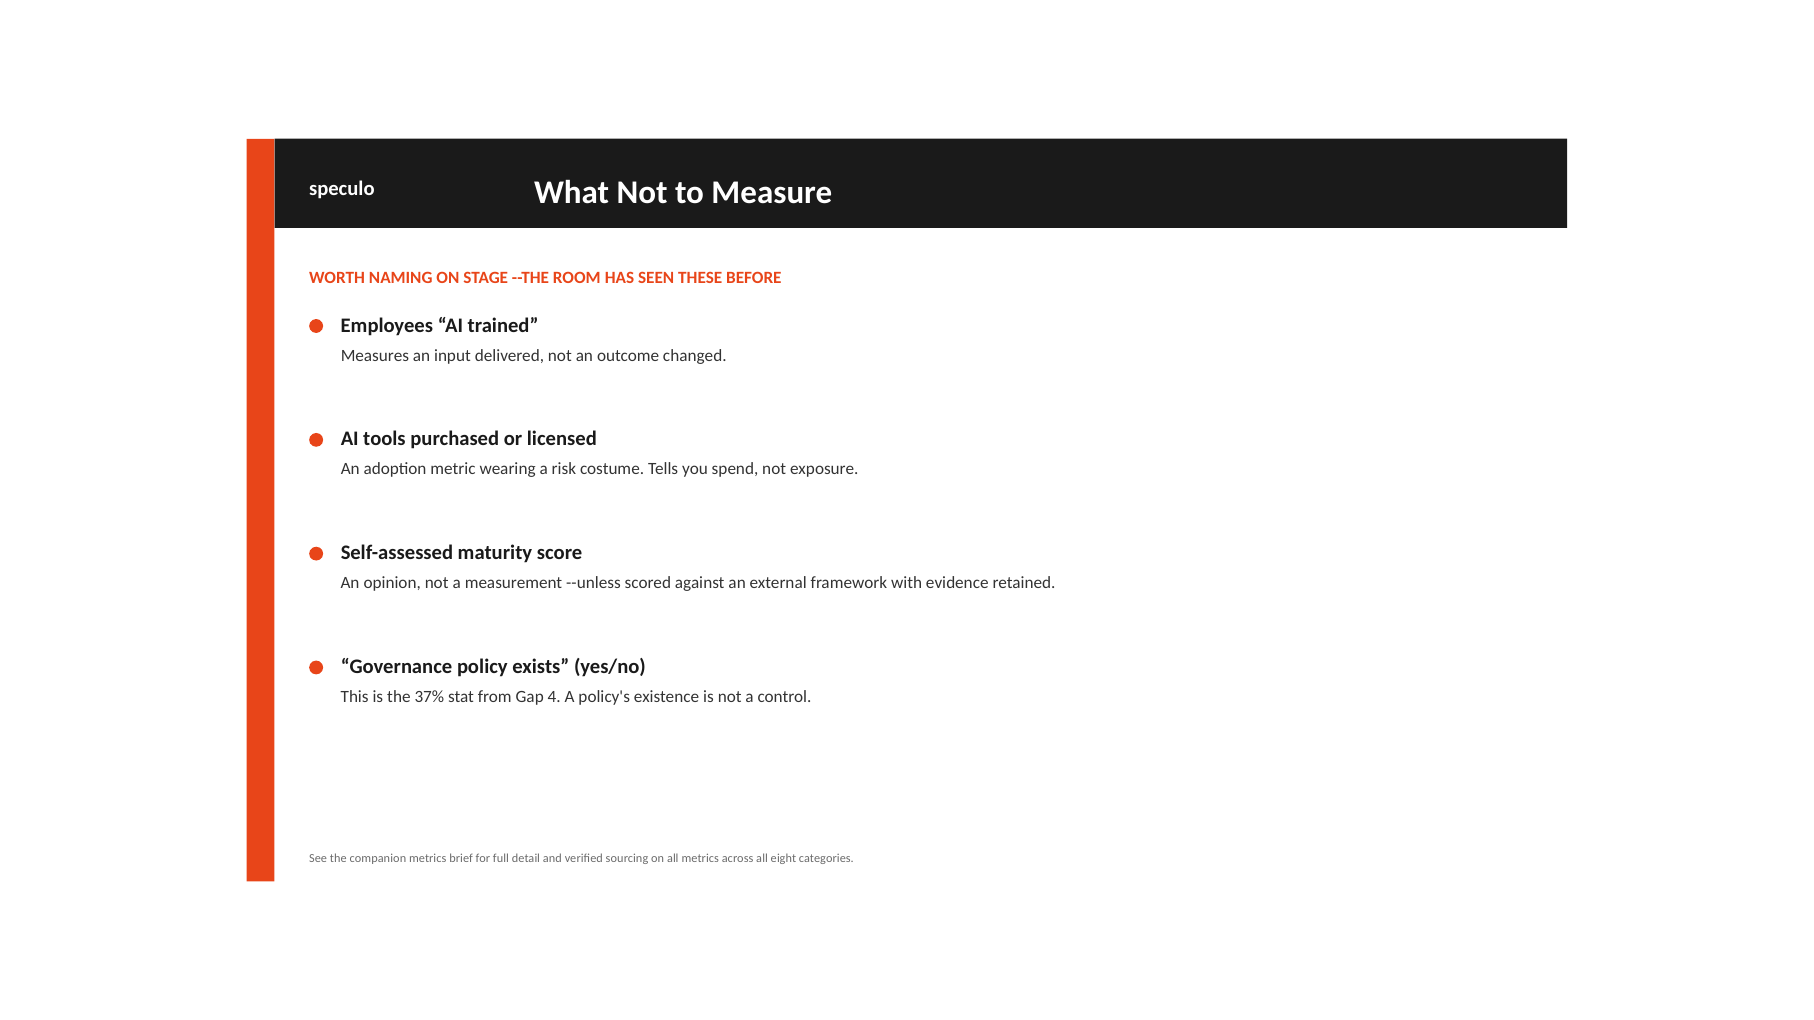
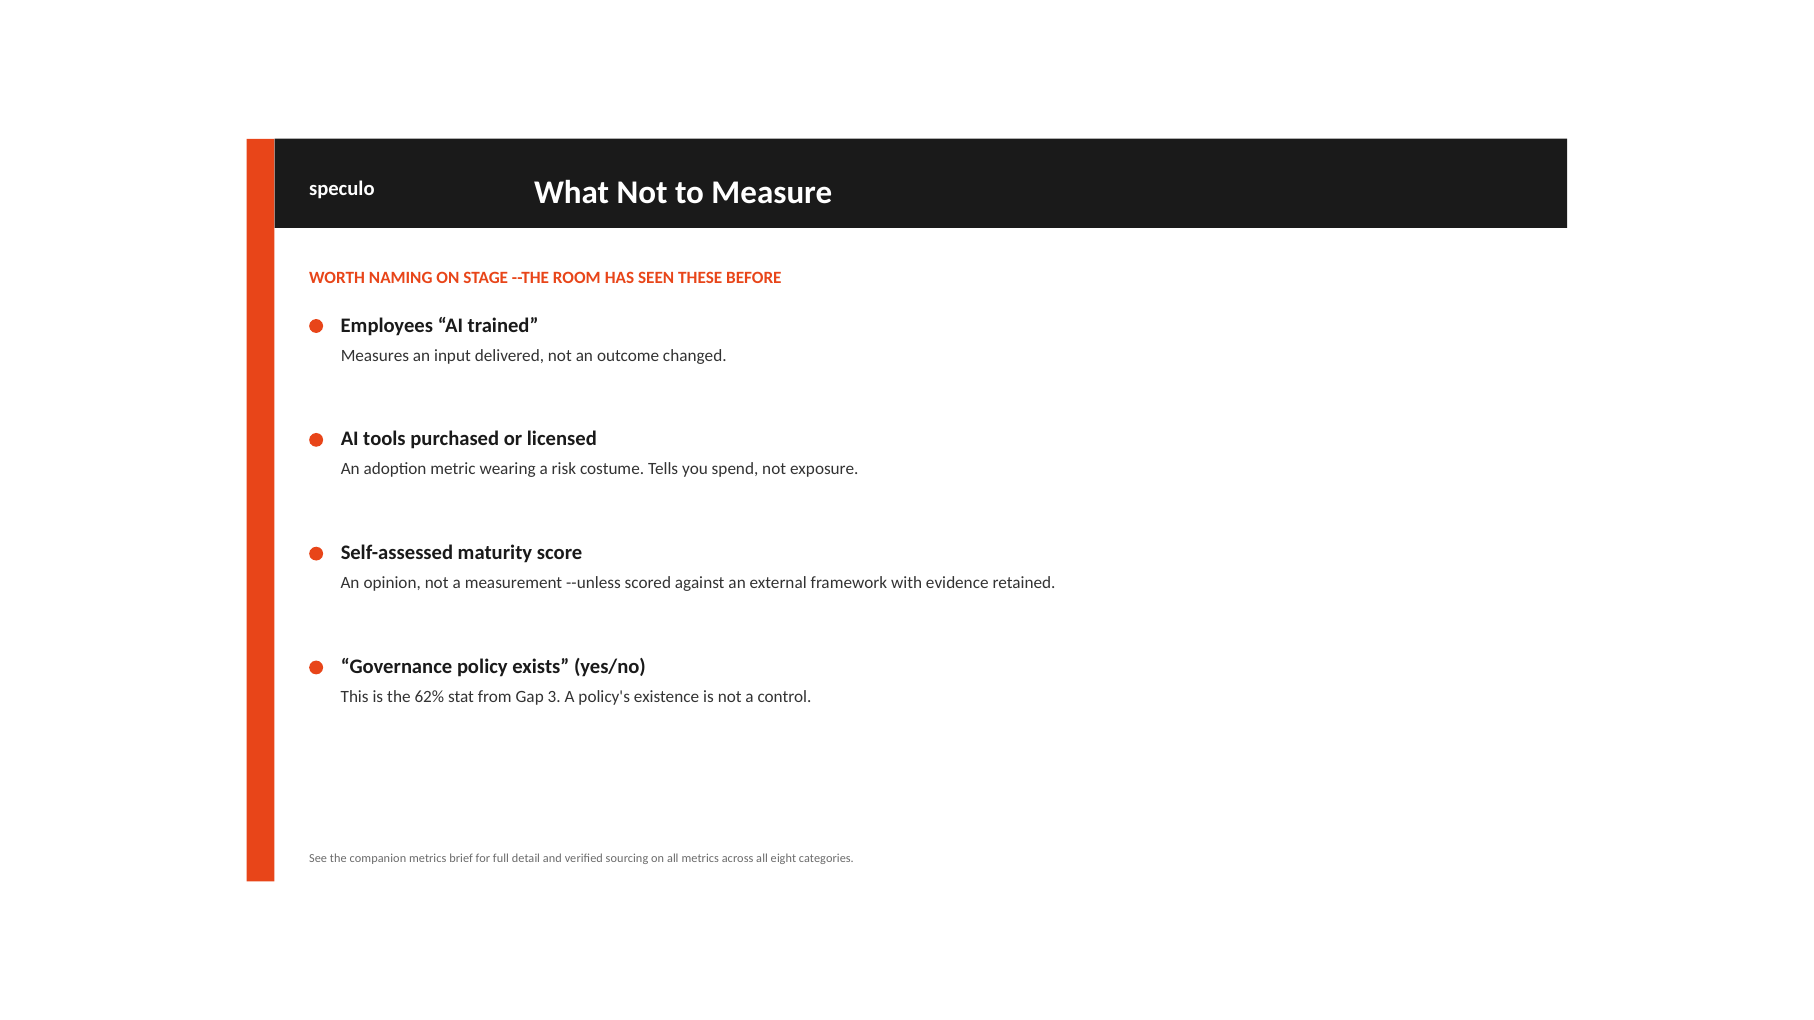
37%: 37% -> 62% (429, 697)
4: 4 -> 3 (554, 697)
